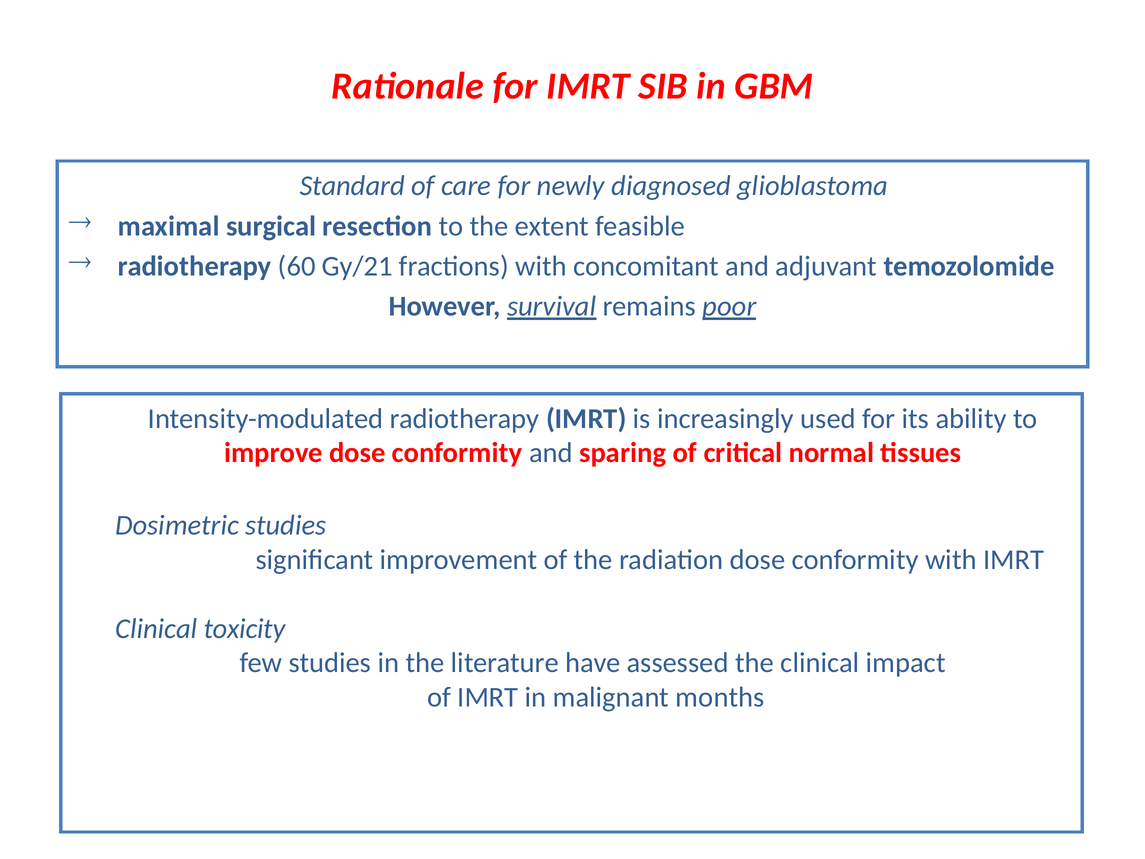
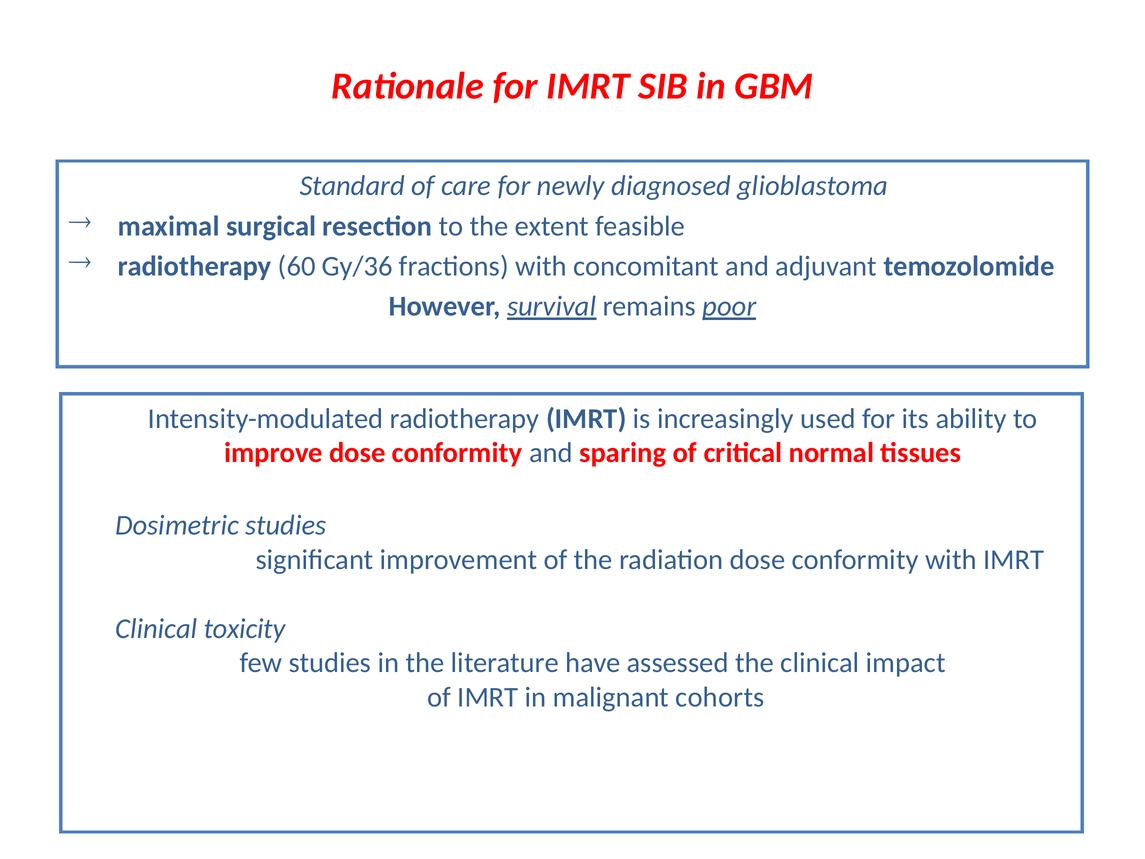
Gy/21: Gy/21 -> Gy/36 (357, 266)
months: months -> cohorts (720, 697)
